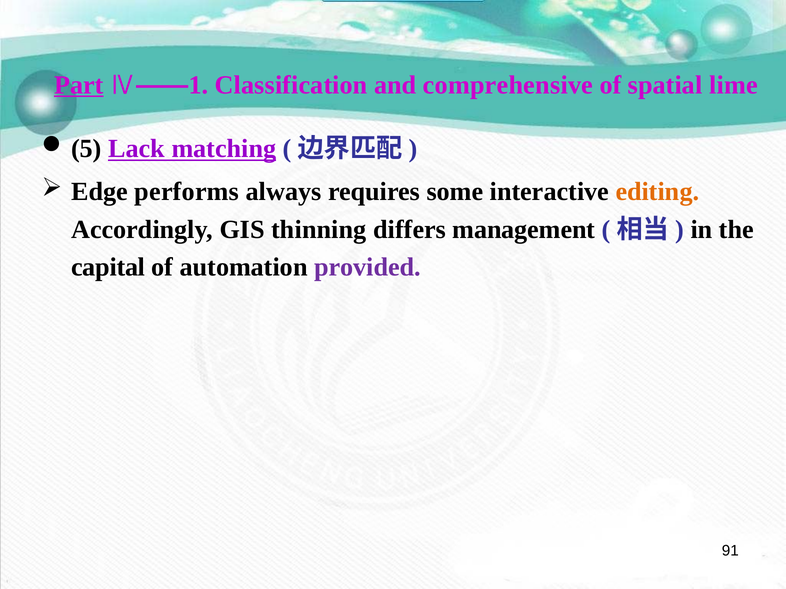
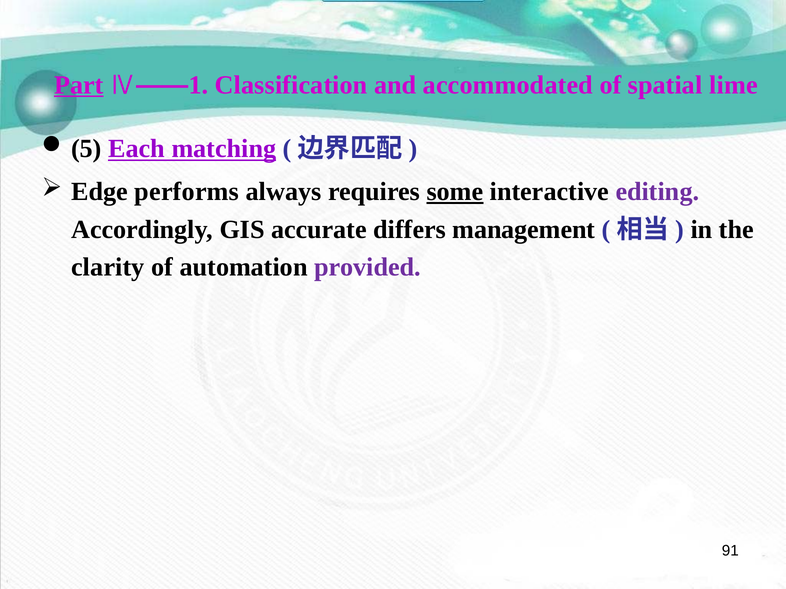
comprehensive: comprehensive -> accommodated (508, 85)
Lack: Lack -> Each (137, 149)
some underline: none -> present (455, 192)
editing colour: orange -> purple (657, 192)
thinning: thinning -> accurate (319, 230)
capital: capital -> clarity (108, 267)
